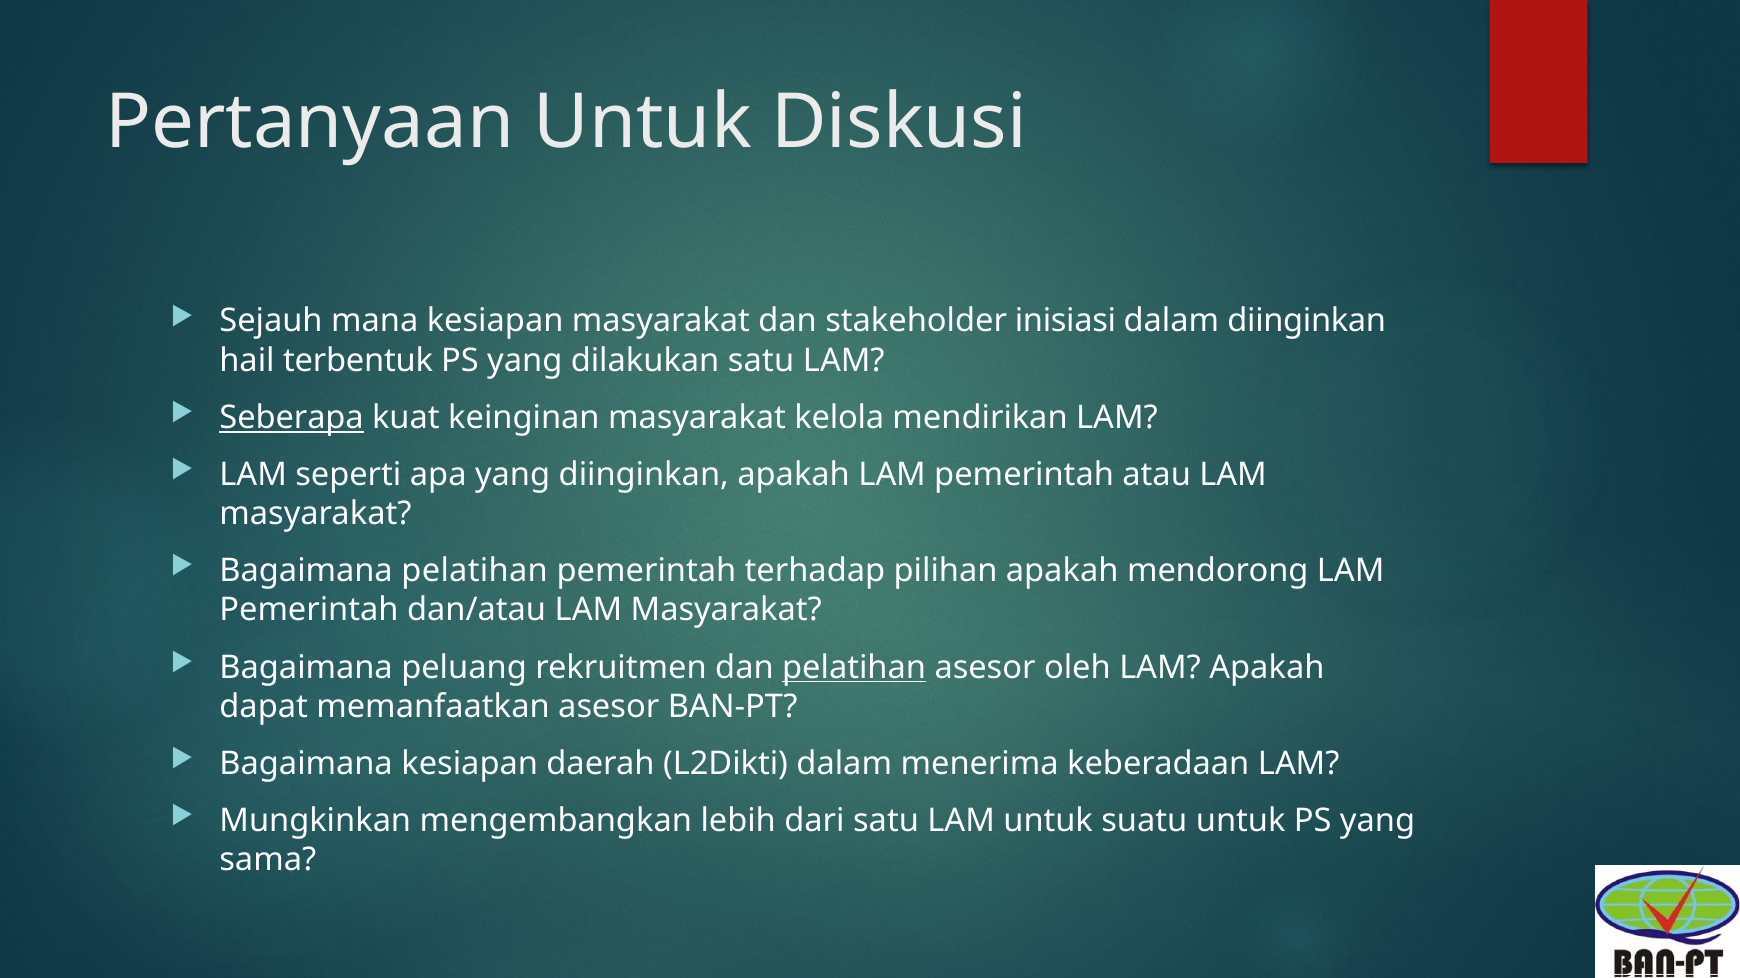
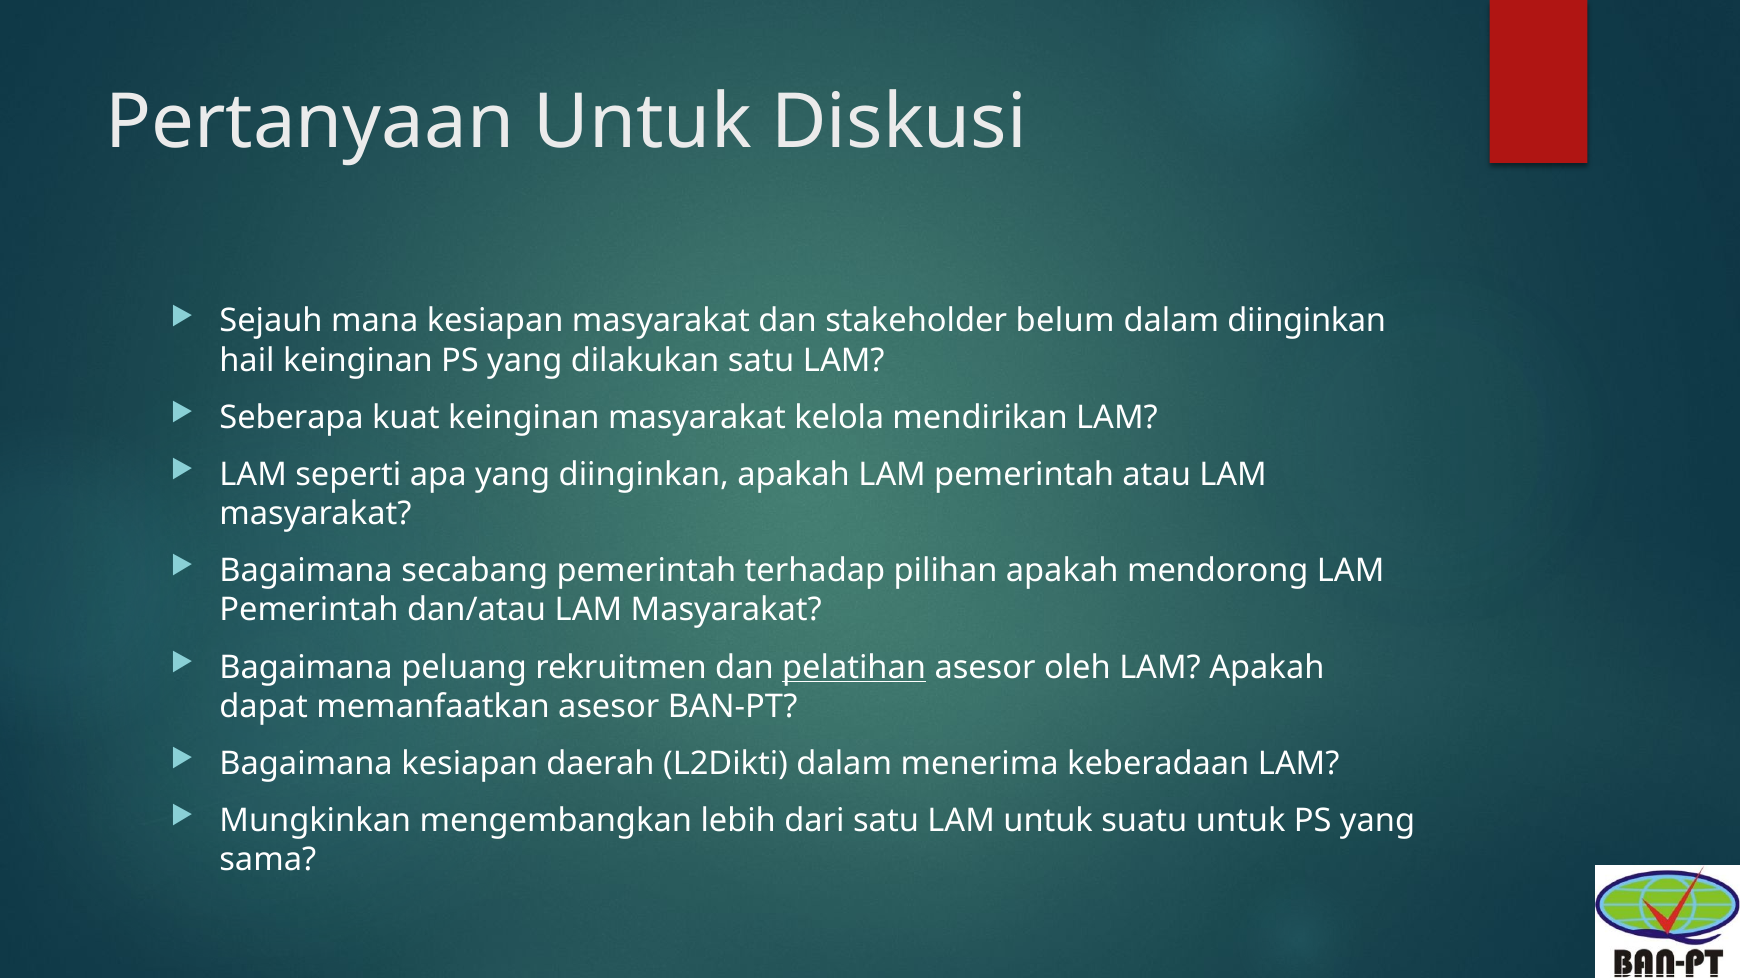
inisiasi: inisiasi -> belum (1065, 321)
hail terbentuk: terbentuk -> keinginan (358, 361)
Seberapa underline: present -> none (292, 418)
Bagaimana pelatihan: pelatihan -> secabang (475, 572)
